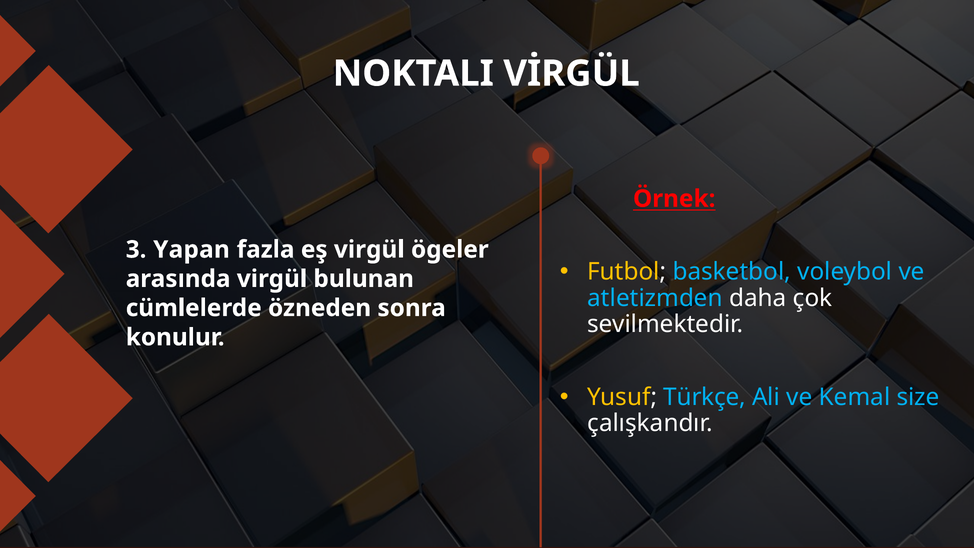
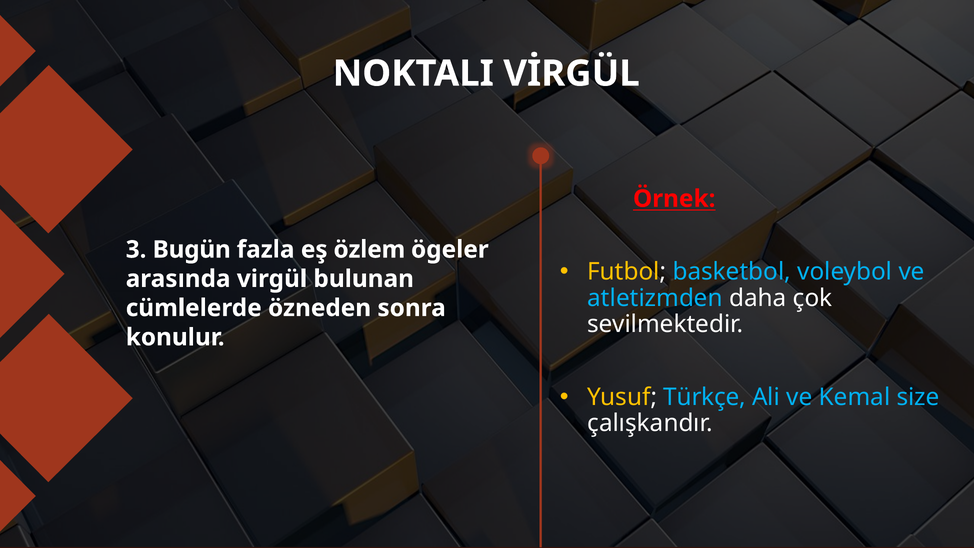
Yapan: Yapan -> Bugün (192, 250)
eş virgül: virgül -> özlem (369, 250)
